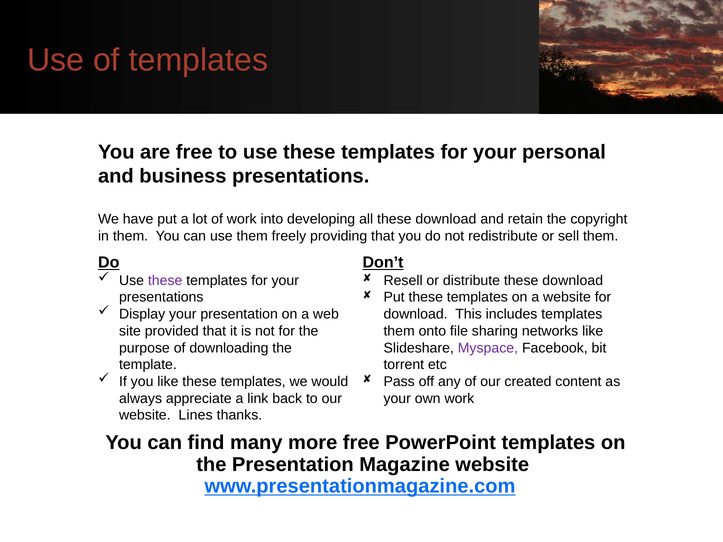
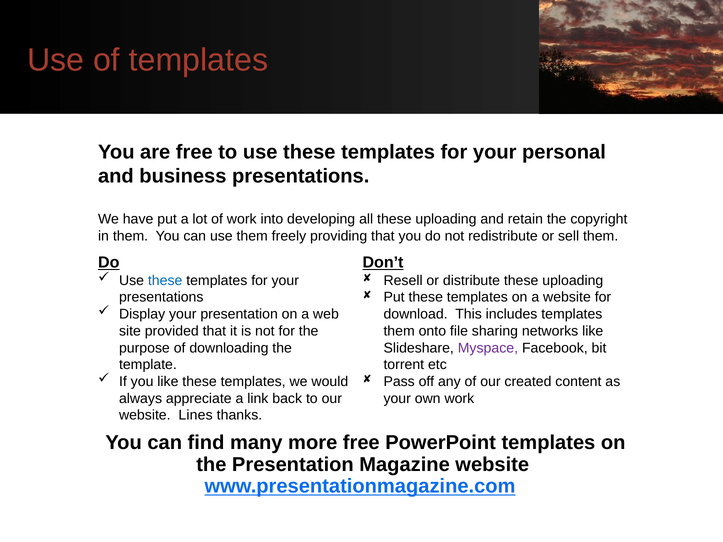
all these download: download -> uploading (446, 219)
these colour: purple -> blue (165, 281)
distribute these download: download -> uploading (573, 281)
